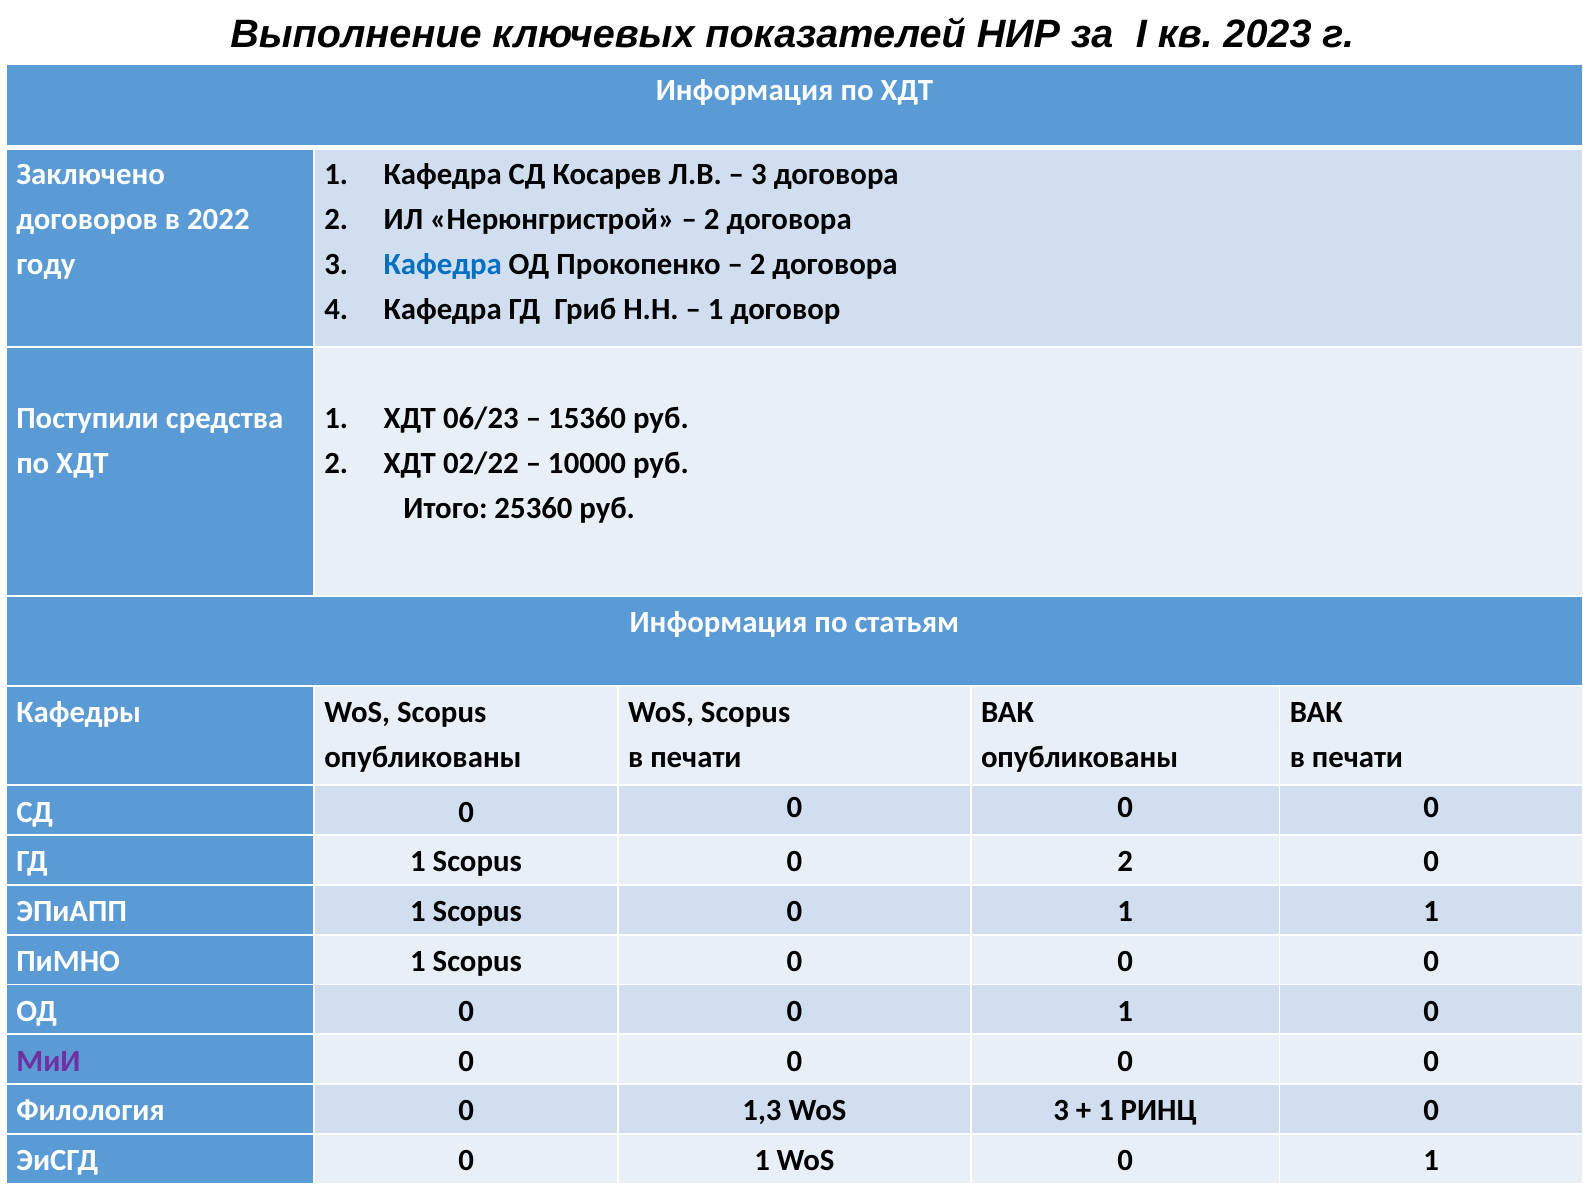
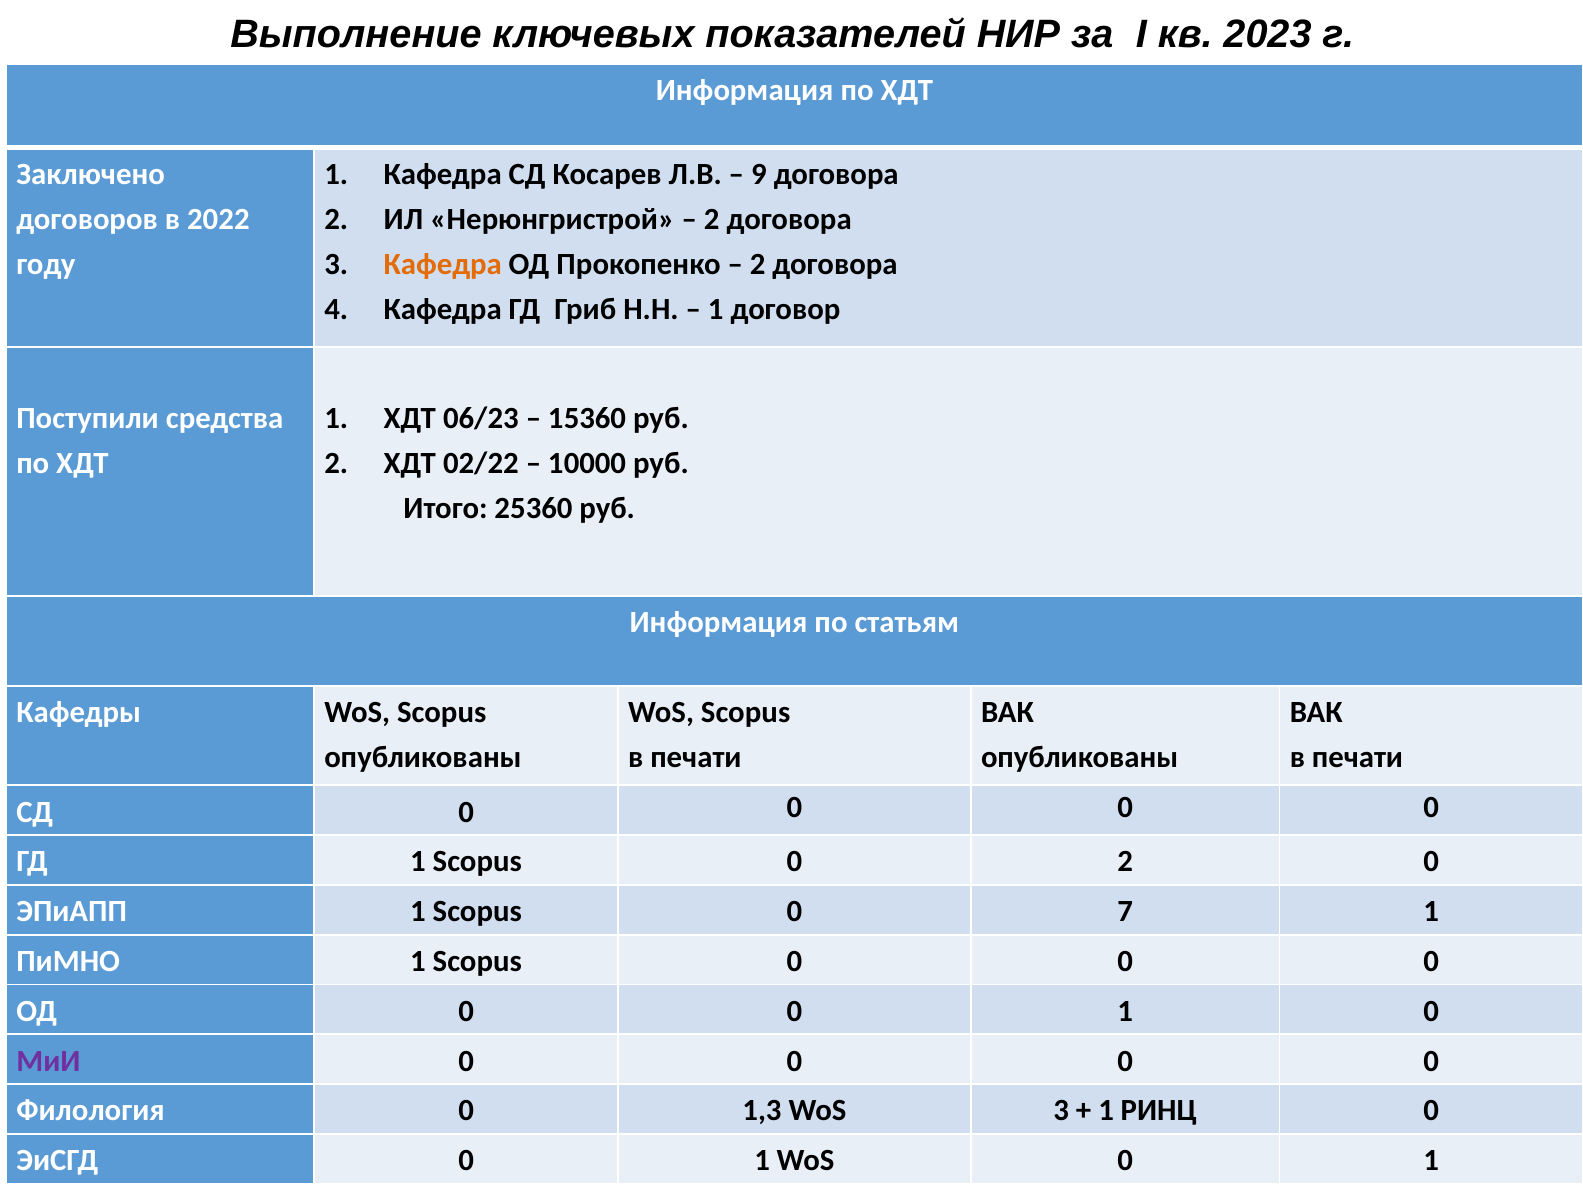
3: 3 -> 9 (759, 174)
Кафедра colour: blue -> orange (443, 264)
Scopus 0 1: 1 -> 7 (1125, 912)
